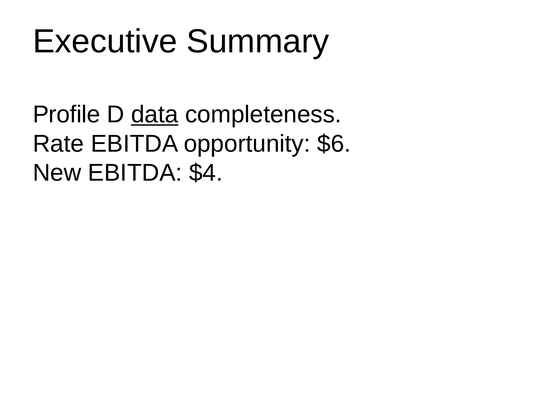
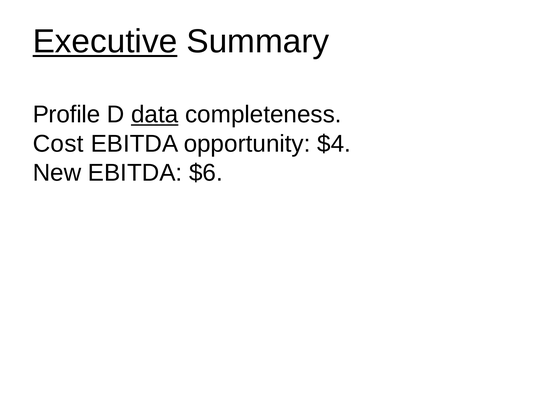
Executive underline: none -> present (105, 41)
Rate: Rate -> Cost (58, 144)
$6: $6 -> $4 (334, 144)
$4: $4 -> $6 (206, 173)
